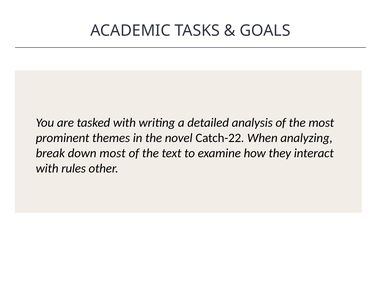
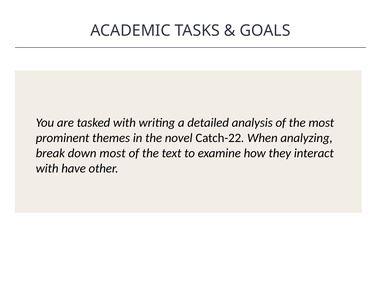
rules: rules -> have (74, 168)
